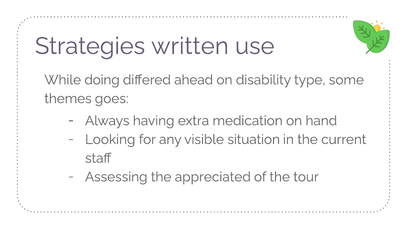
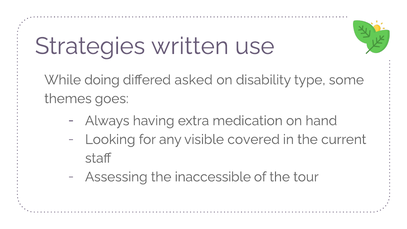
ahead: ahead -> asked (194, 80)
situation: situation -> covered (254, 139)
appreciated: appreciated -> inaccessible (213, 177)
